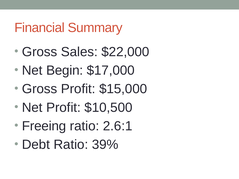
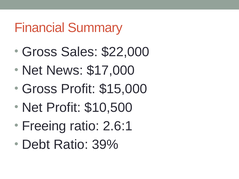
Begin: Begin -> News (65, 70)
